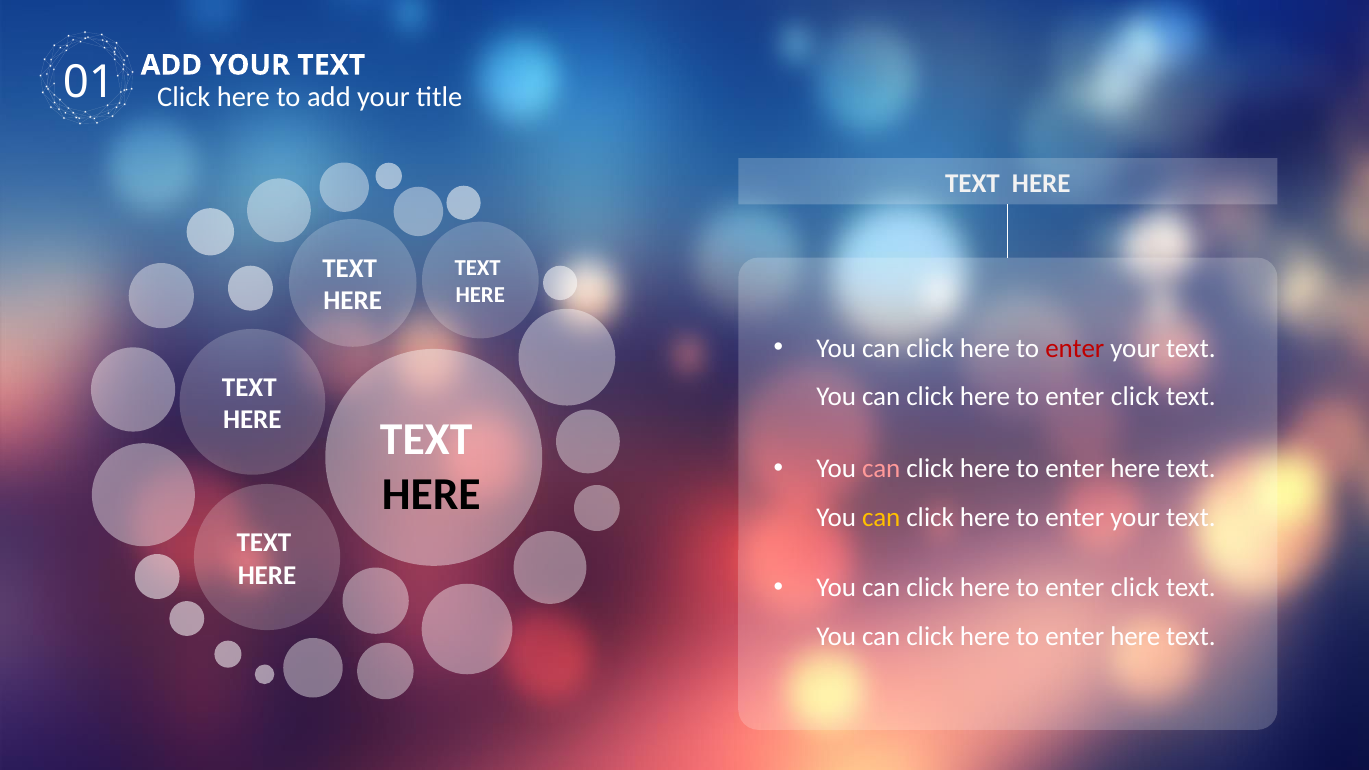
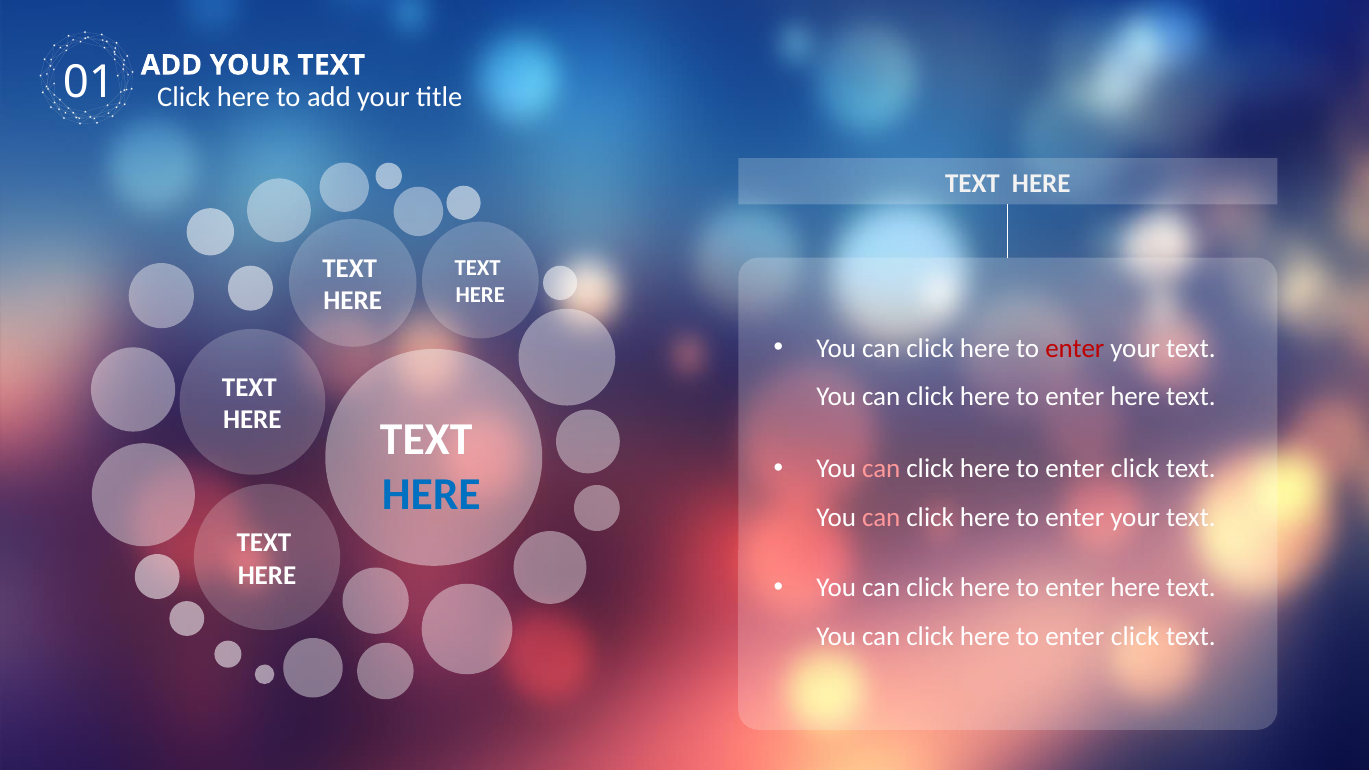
click: click -> here (1135, 397)
here: here -> click (1135, 469)
HERE colour: black -> blue (431, 494)
can colour: yellow -> pink (881, 518)
click: click -> here (1135, 588)
here: here -> click (1135, 636)
